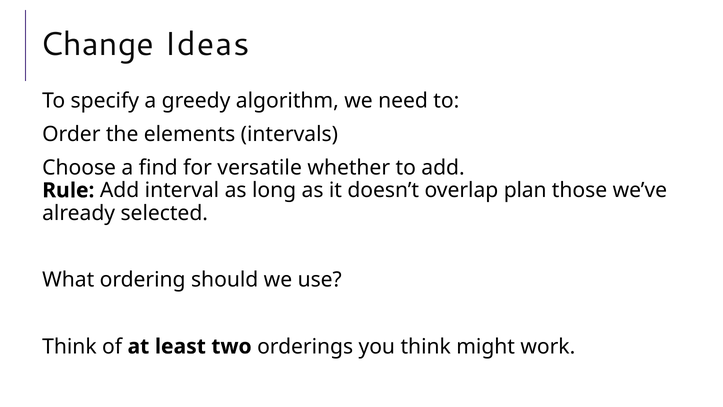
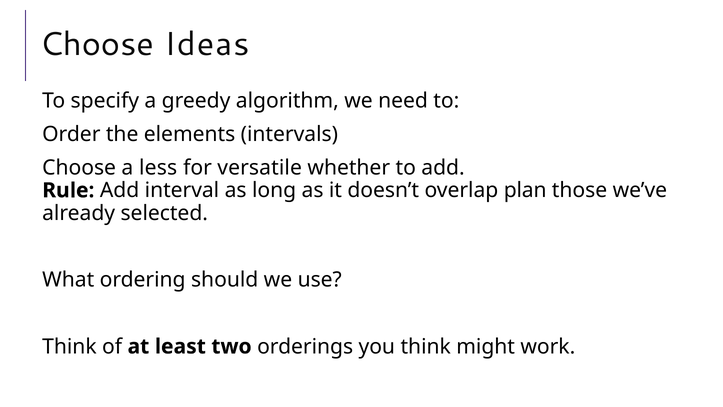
Change: Change -> Choose (97, 44)
find: find -> less (158, 167)
